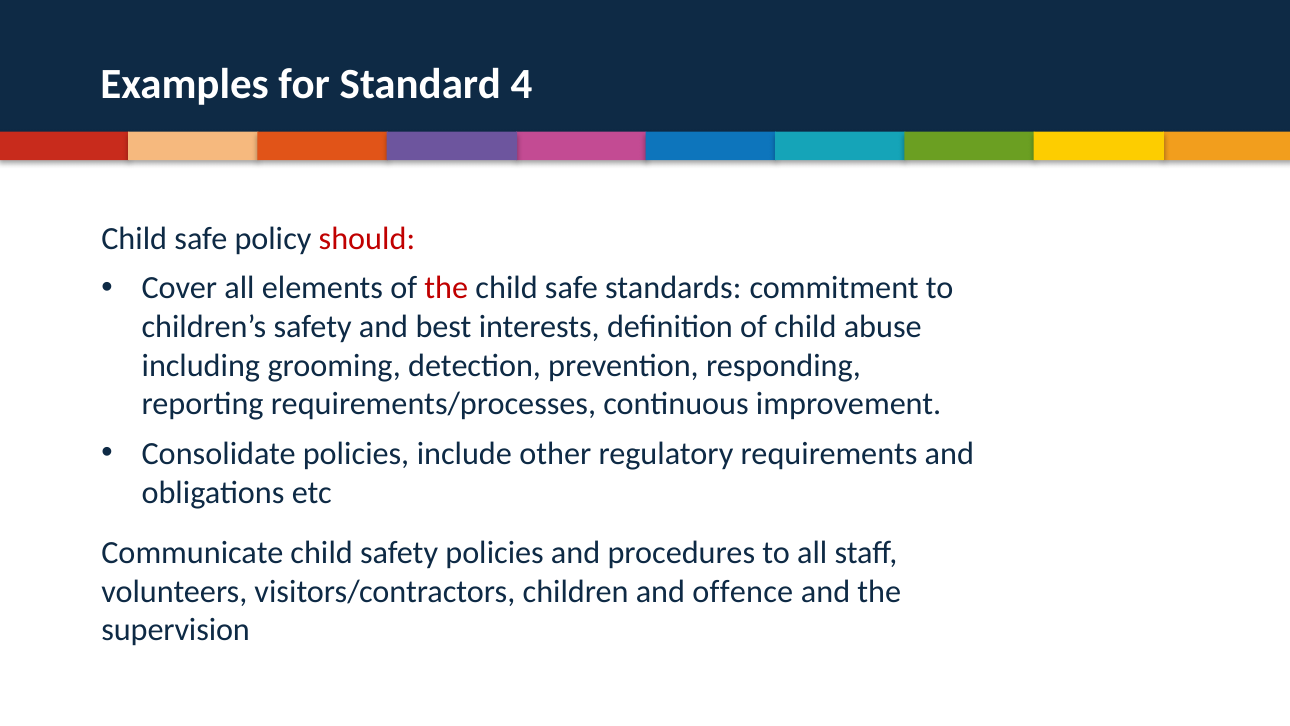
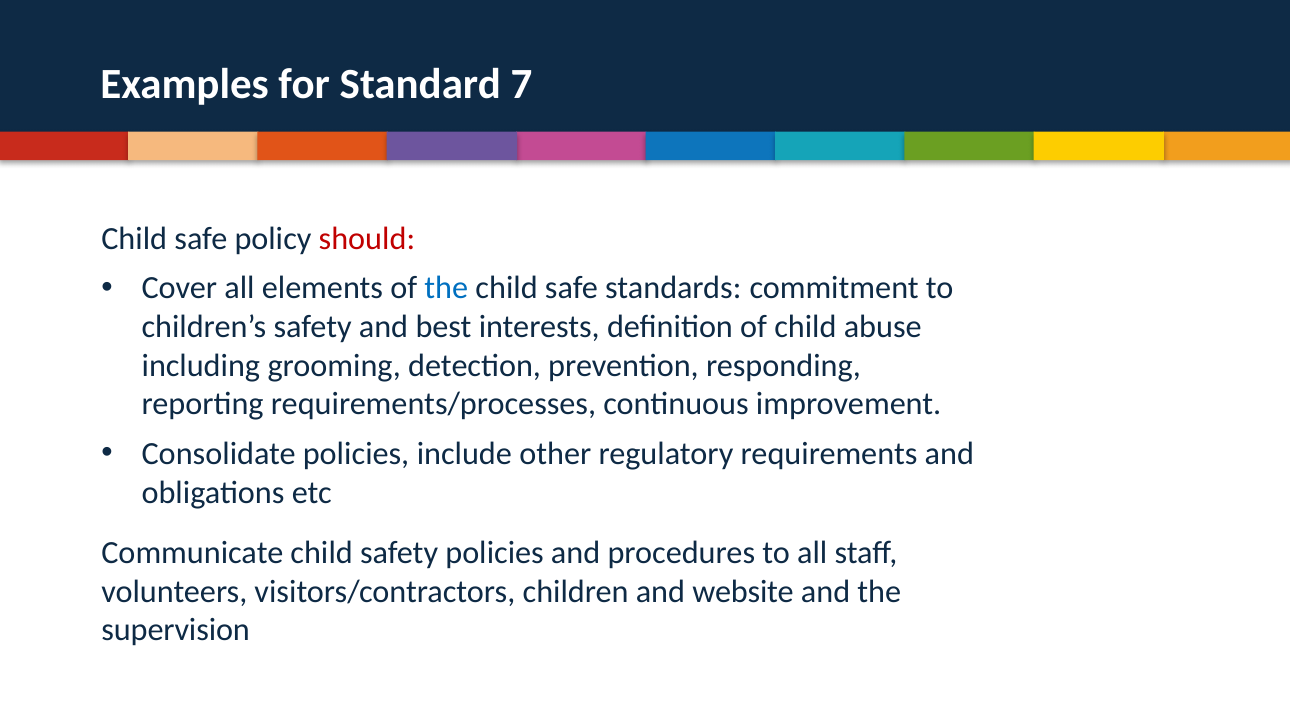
4: 4 -> 7 (521, 84)
the colour: red -> blue (446, 288)
offence: offence -> website (743, 591)
